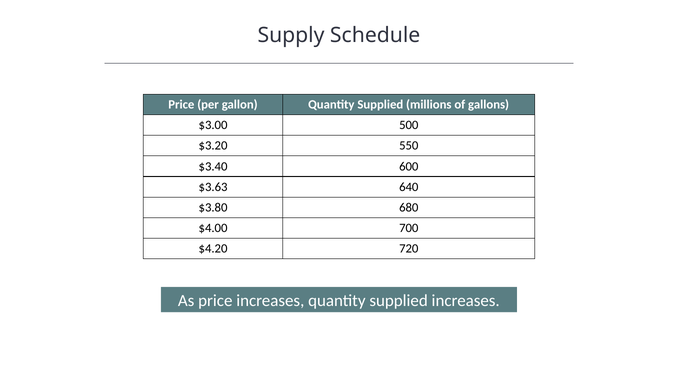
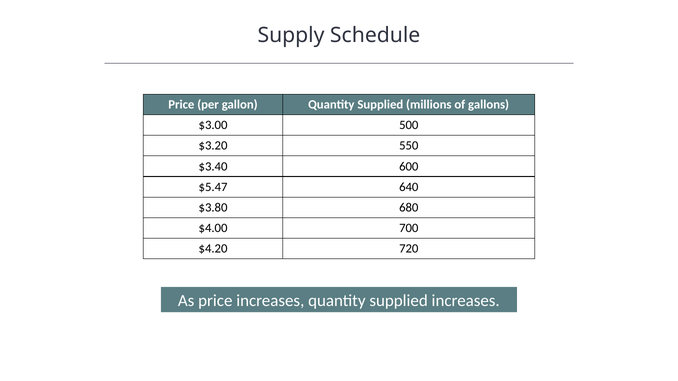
$3.63: $3.63 -> $5.47 (213, 187)
